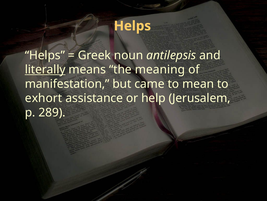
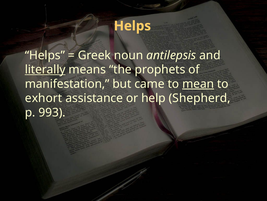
meaning: meaning -> prophets (160, 69)
mean underline: none -> present (198, 84)
Jerusalem: Jerusalem -> Shepherd (200, 98)
289: 289 -> 993 (52, 112)
